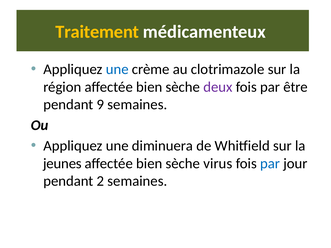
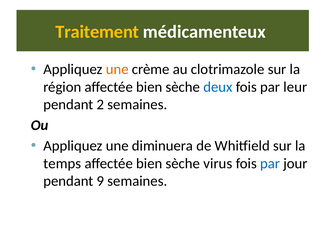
une colour: blue -> orange (117, 69)
deux colour: purple -> blue (218, 87)
être: être -> leur (295, 87)
9: 9 -> 2 (100, 105)
jeunes: jeunes -> temps (62, 164)
2: 2 -> 9 (100, 181)
